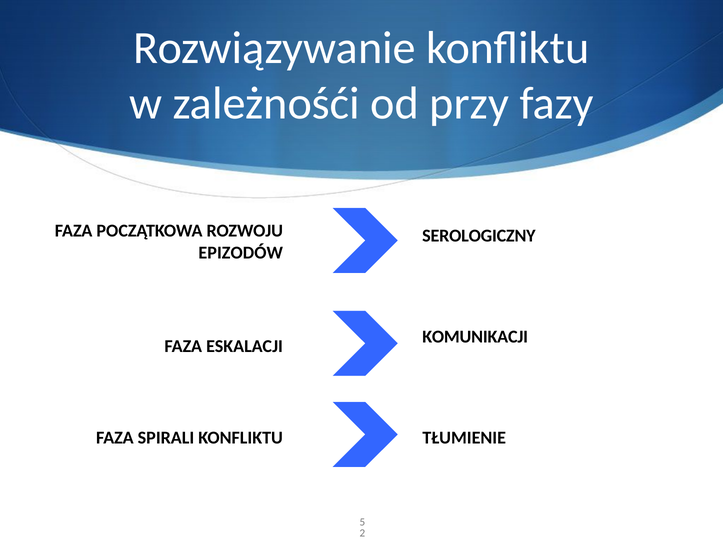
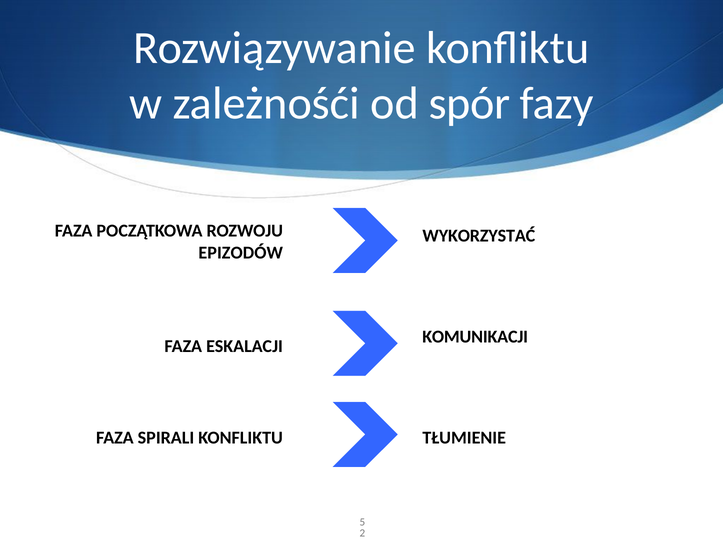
przy: przy -> spór (469, 103)
SEROLOGICZNY: SEROLOGICZNY -> WYKORZYSTAĆ (479, 236)
